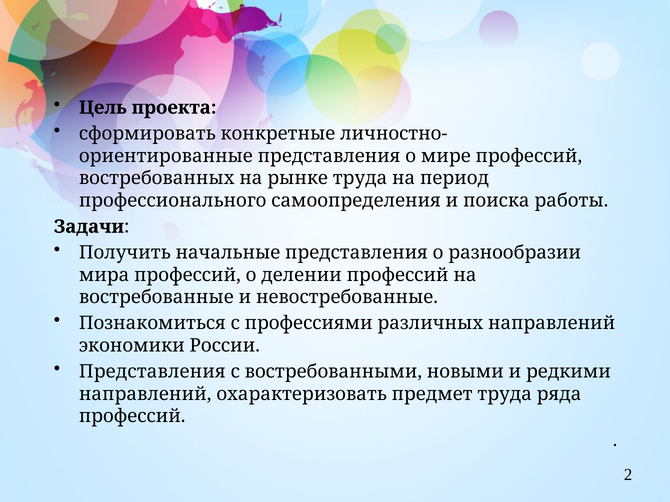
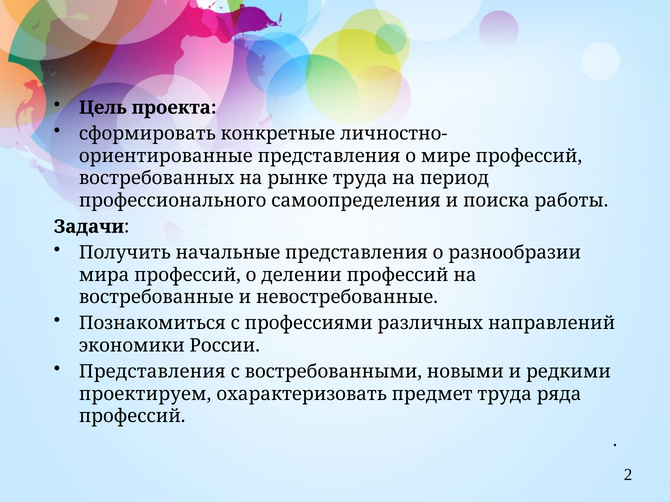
направлений: направлений -> проектируем (145, 394)
